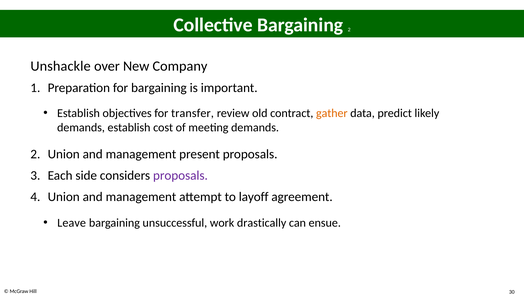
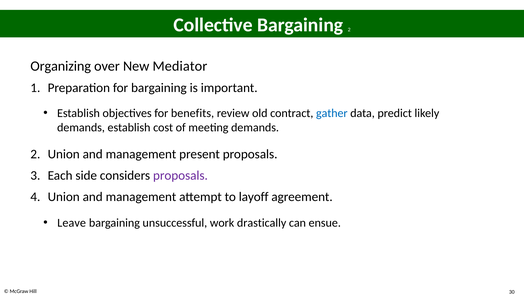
Unshackle: Unshackle -> Organizing (61, 66)
Company: Company -> Mediator (180, 66)
transfer: transfer -> benefits (193, 113)
gather colour: orange -> blue (332, 113)
